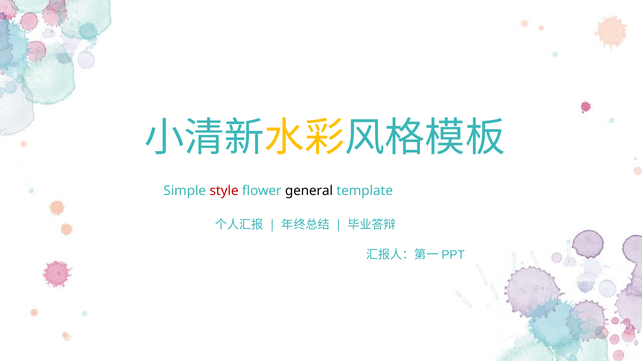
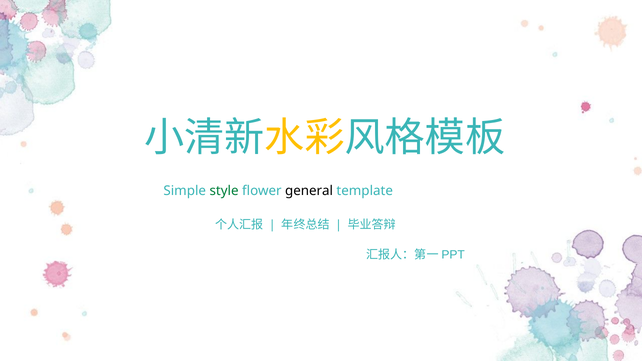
style colour: red -> green (224, 191)
